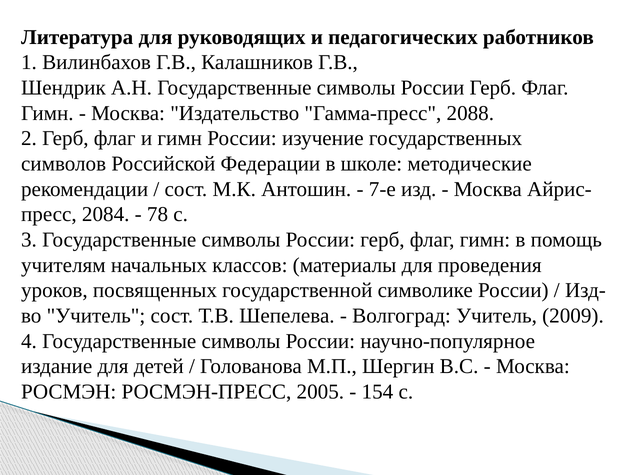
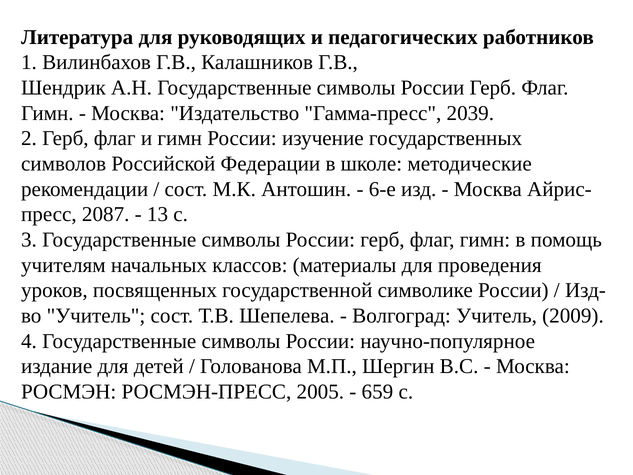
2088: 2088 -> 2039 (470, 113)
7-е: 7-е -> 6-е (382, 189)
2084: 2084 -> 2087 (106, 214)
78: 78 -> 13 (158, 214)
154: 154 -> 659 (377, 391)
